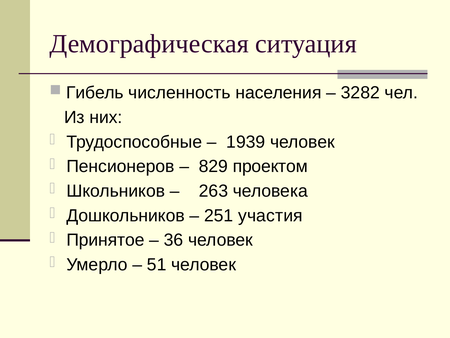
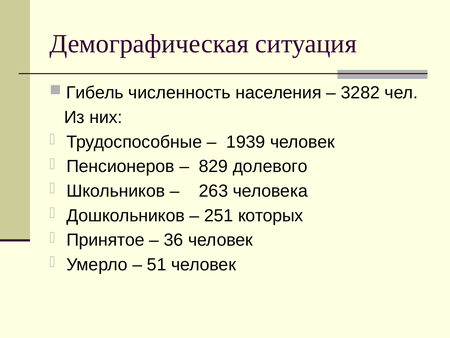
проектом: проектом -> долевого (270, 166)
участия: участия -> которых (271, 215)
